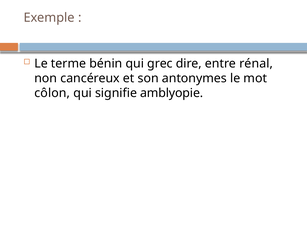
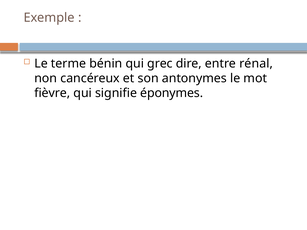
côlon: côlon -> fièvre (52, 93)
amblyopie: amblyopie -> éponymes (172, 93)
